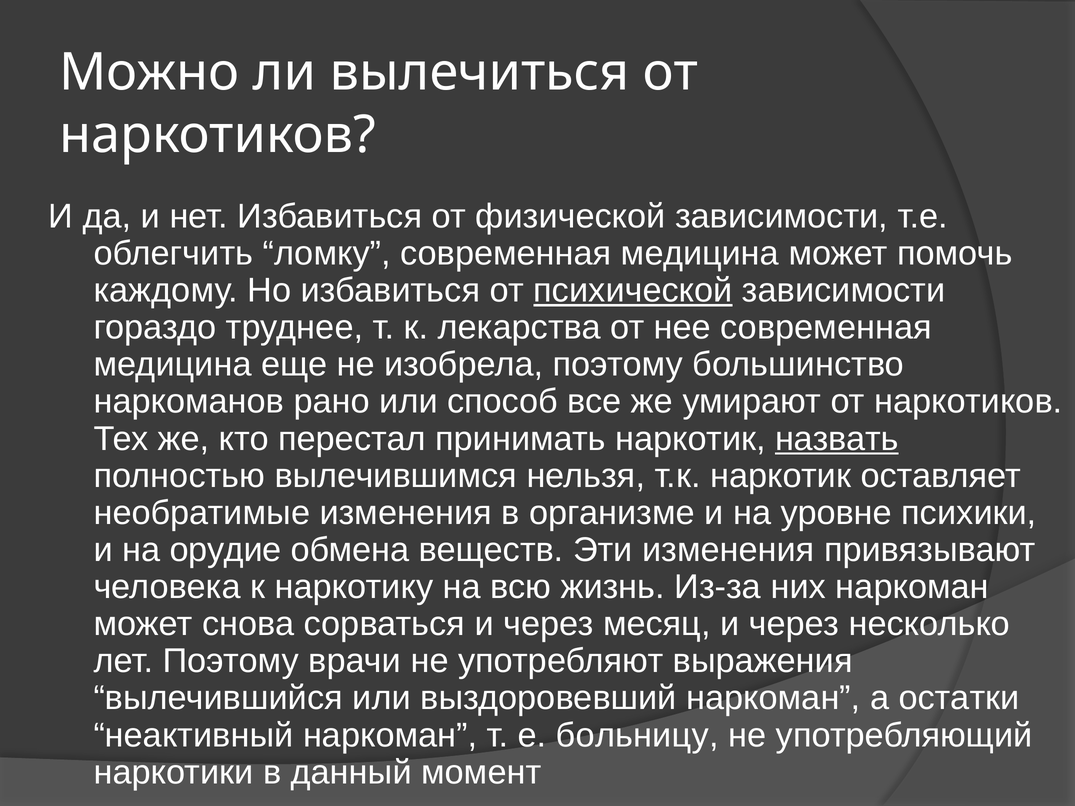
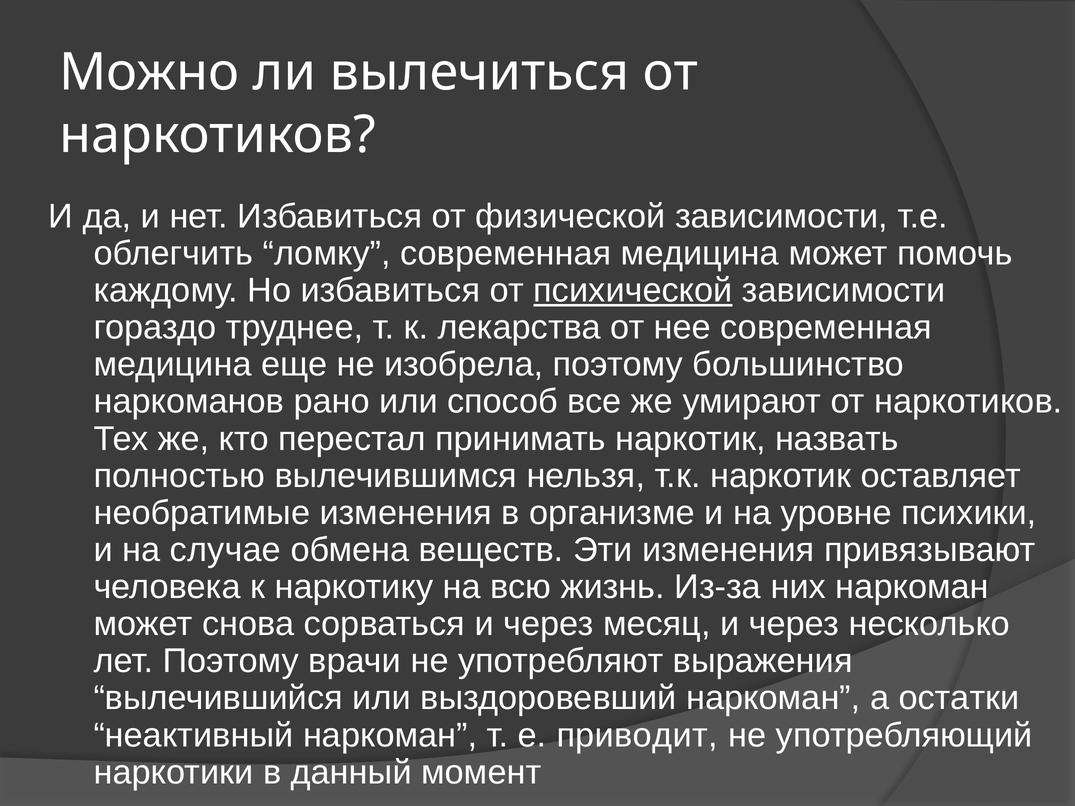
назвать underline: present -> none (837, 439)
орудие: орудие -> случае (225, 550)
больницу: больницу -> приводит (637, 735)
